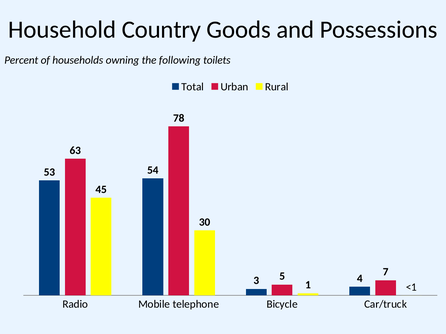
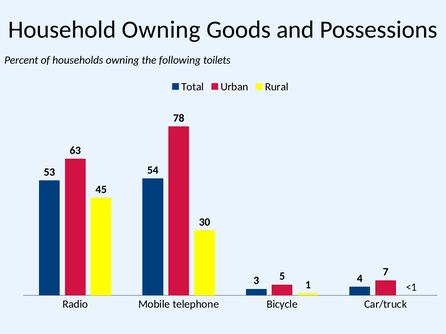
Household Country: Country -> Owning (161, 30)
